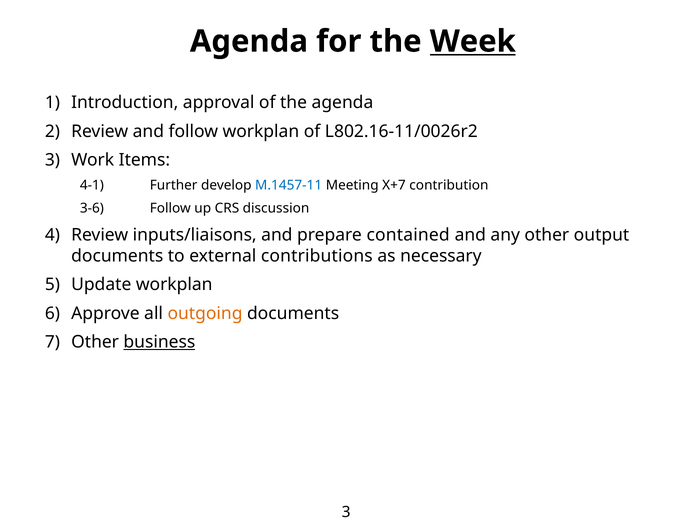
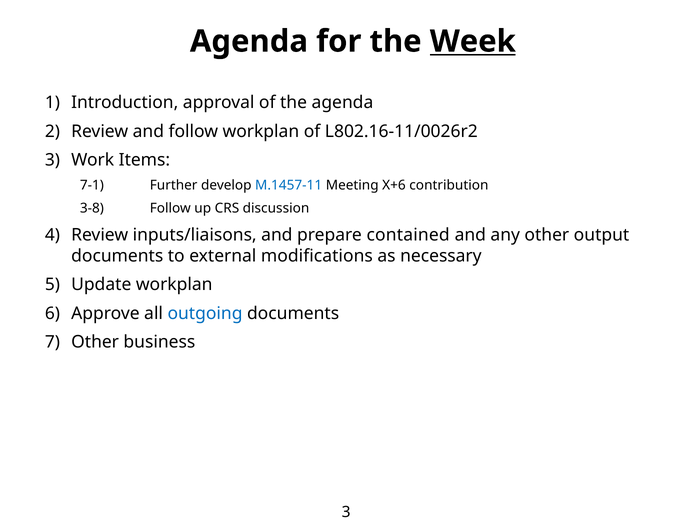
4-1: 4-1 -> 7-1 (92, 185)
X+7: X+7 -> X+6 (394, 185)
3-6: 3-6 -> 3-8 (92, 208)
contributions: contributions -> modifications (317, 256)
outgoing colour: orange -> blue (205, 313)
business underline: present -> none (159, 342)
